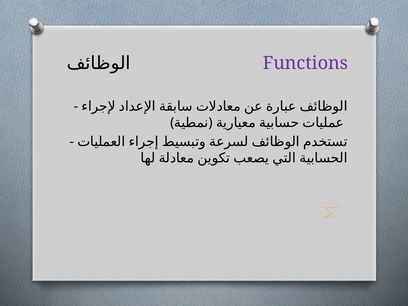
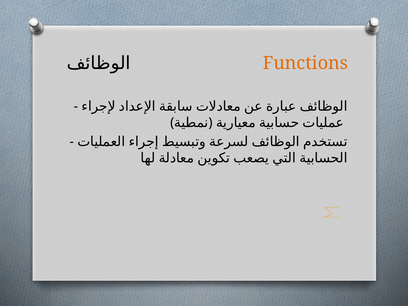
Functions colour: purple -> orange (305, 63)
